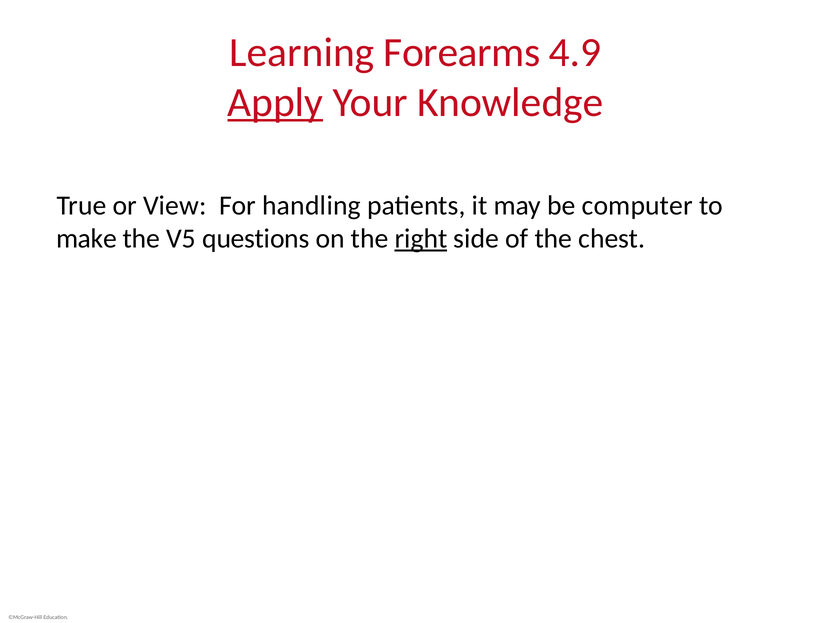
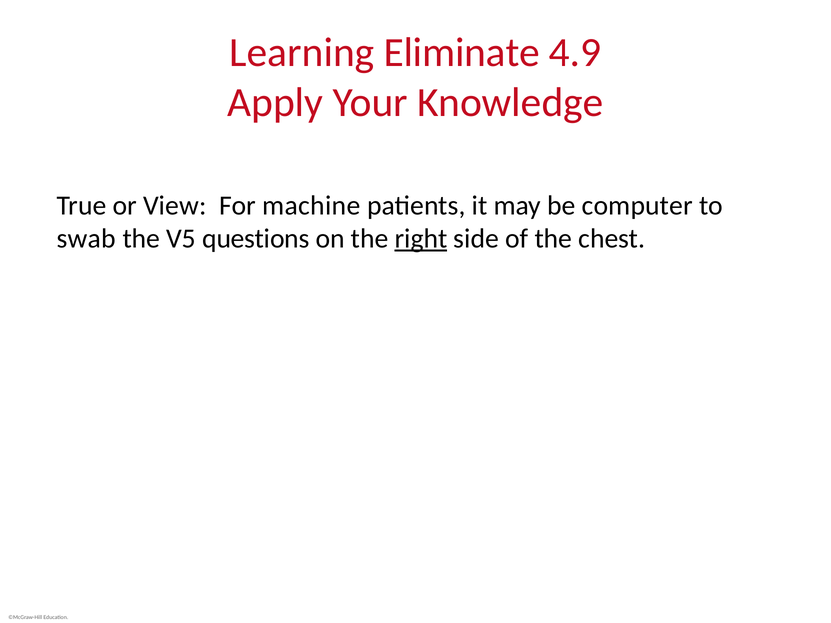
Forearms: Forearms -> Eliminate (462, 53)
Apply underline: present -> none (275, 103)
handling: handling -> machine (311, 205)
make: make -> swab (86, 239)
